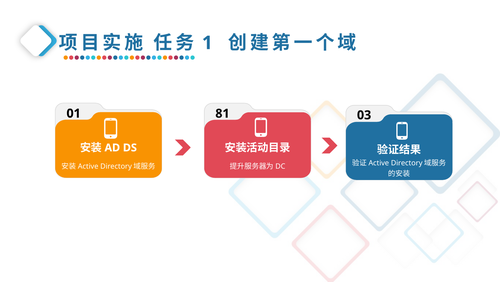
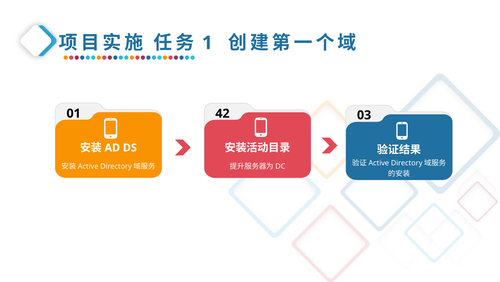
81: 81 -> 42 (222, 113)
